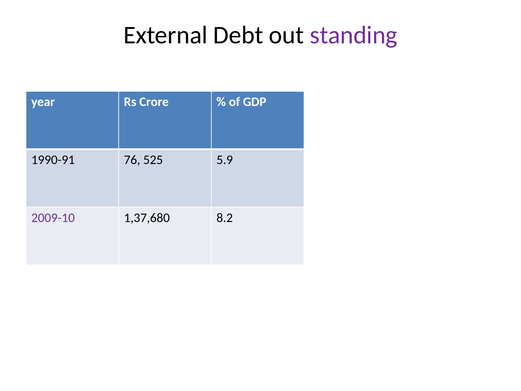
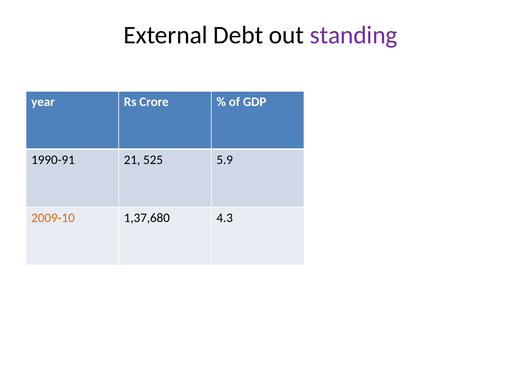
76: 76 -> 21 (132, 160)
2009-10 colour: purple -> orange (53, 218)
8.2: 8.2 -> 4.3 (225, 218)
